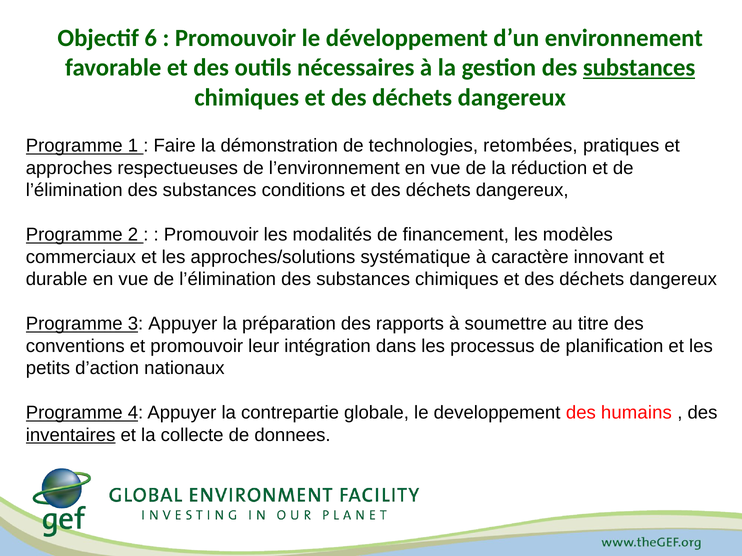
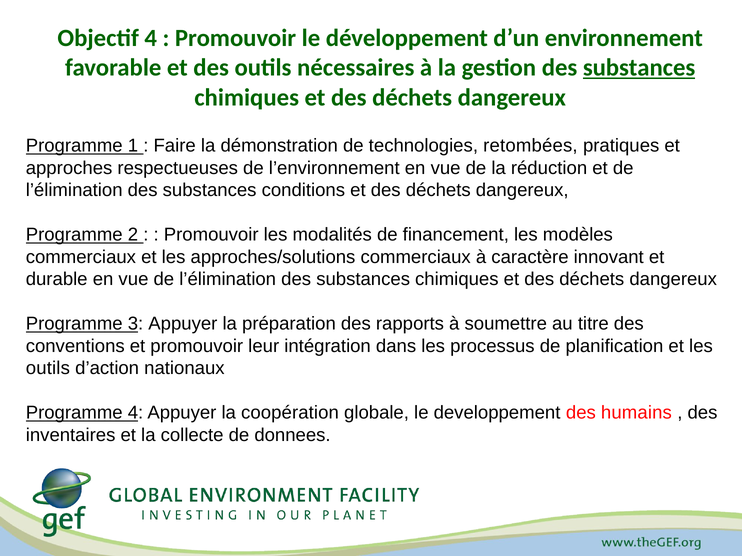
Objectif 6: 6 -> 4 (151, 38)
approches/solutions systématique: systématique -> commerciaux (416, 257)
petits: petits -> outils (48, 369)
contrepartie: contrepartie -> coopération (290, 413)
inventaires underline: present -> none (71, 435)
